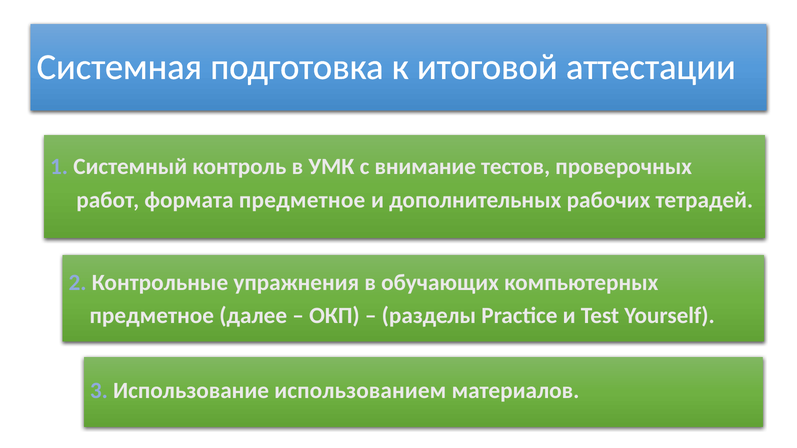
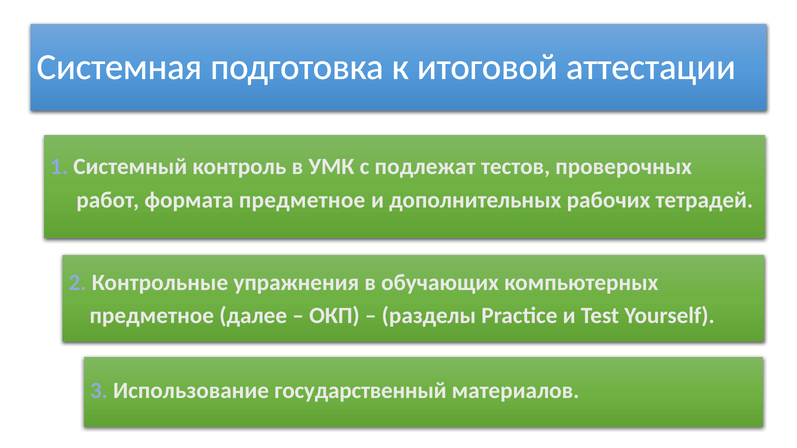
внимание: внимание -> подлежат (425, 167)
использованием: использованием -> государственный (360, 391)
